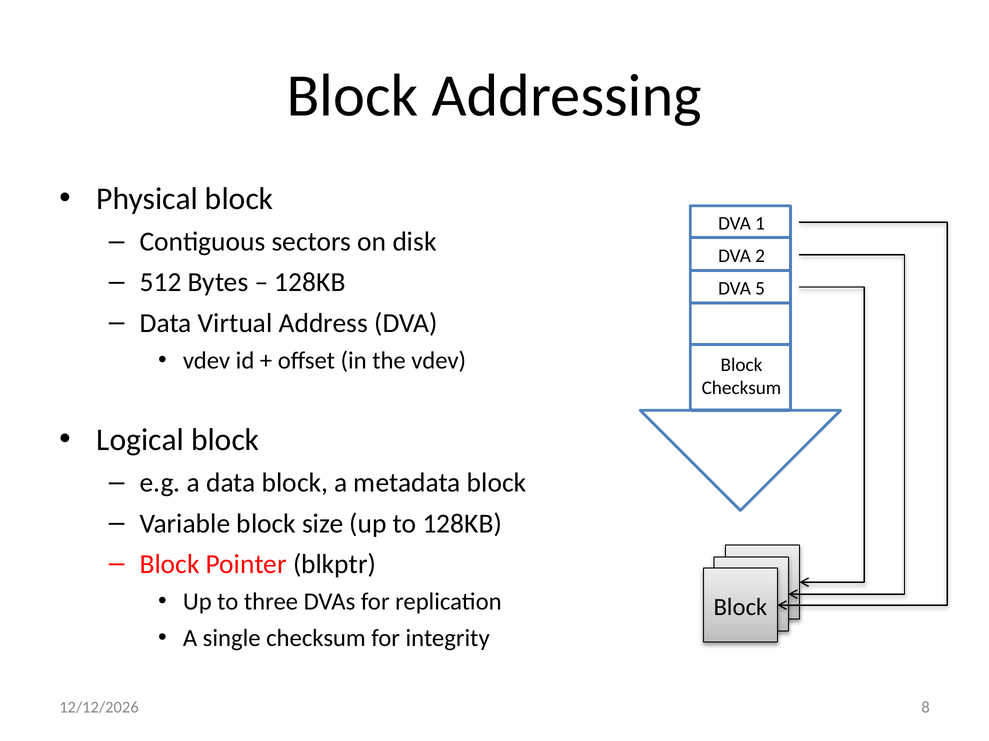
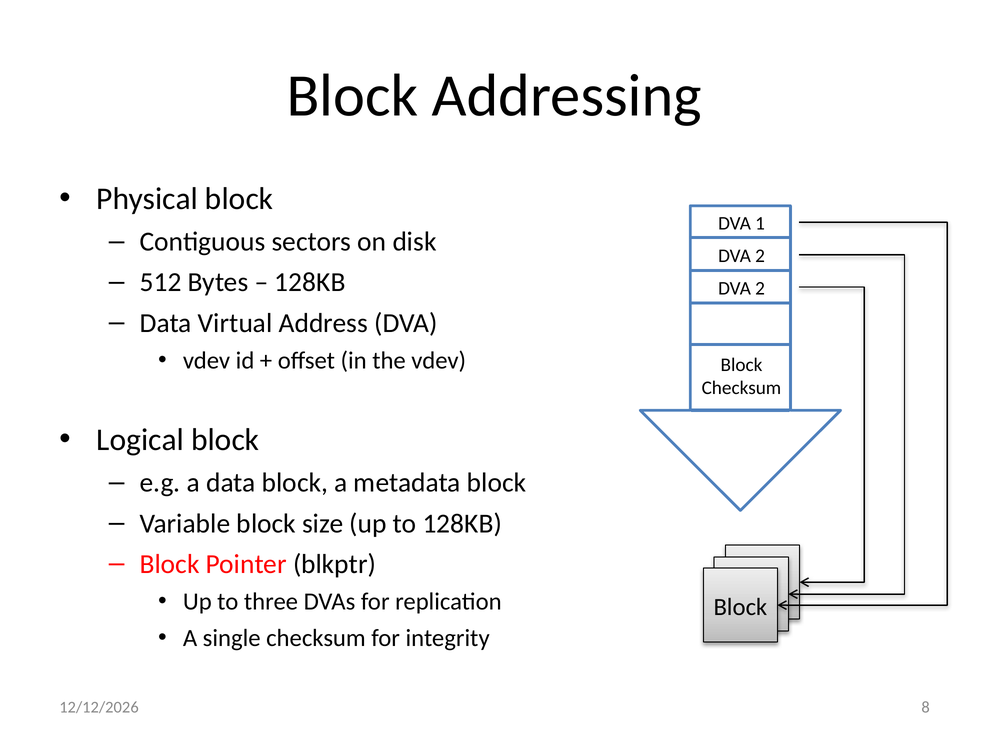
5: 5 -> 2 (760, 289)
